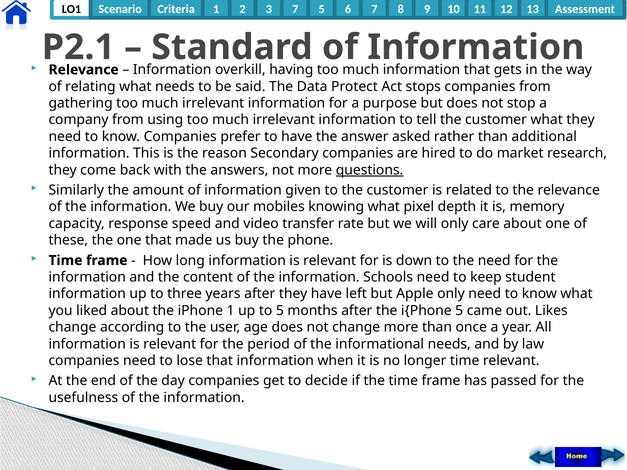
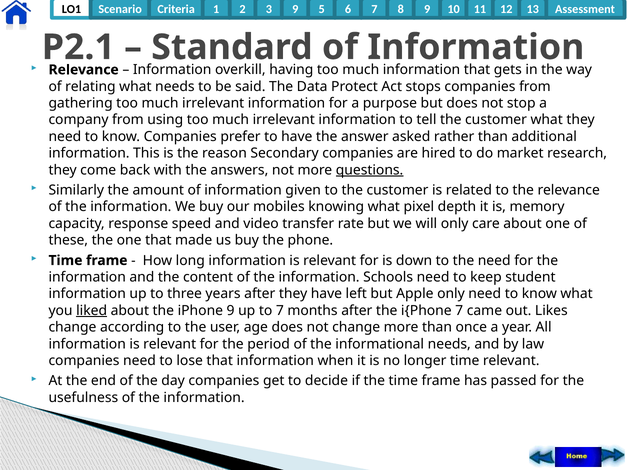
3 7: 7 -> 9 (295, 9)
liked underline: none -> present (92, 311)
iPhone 1: 1 -> 9 (231, 311)
to 5: 5 -> 7 (280, 311)
i{Phone 5: 5 -> 7 (459, 311)
